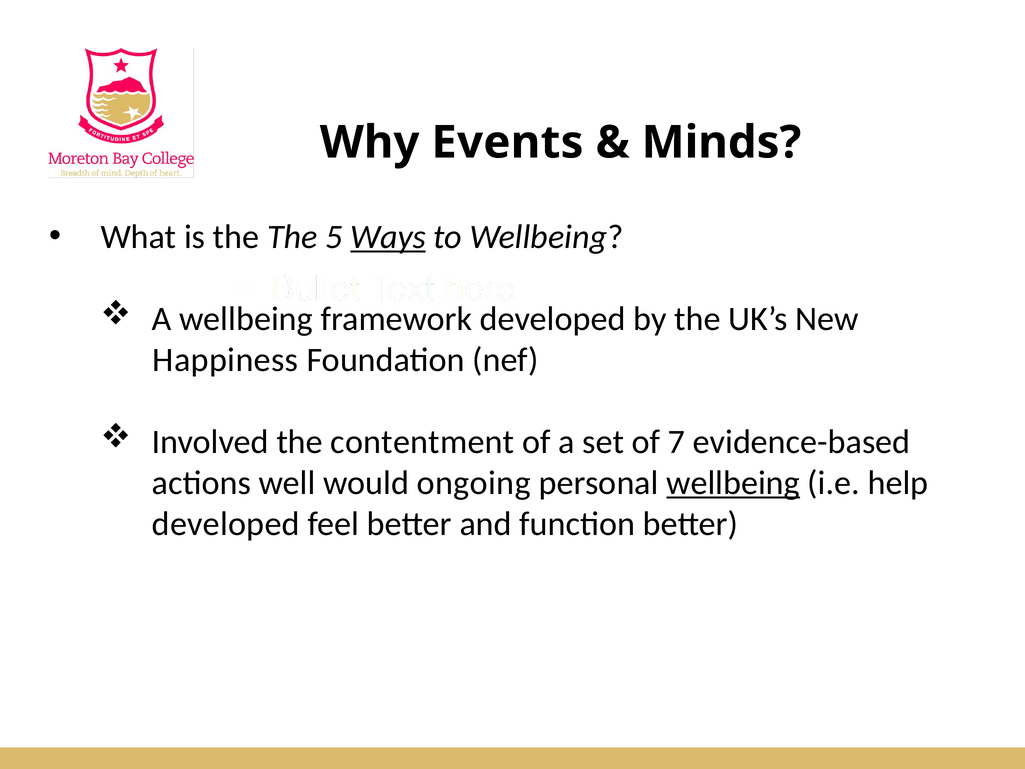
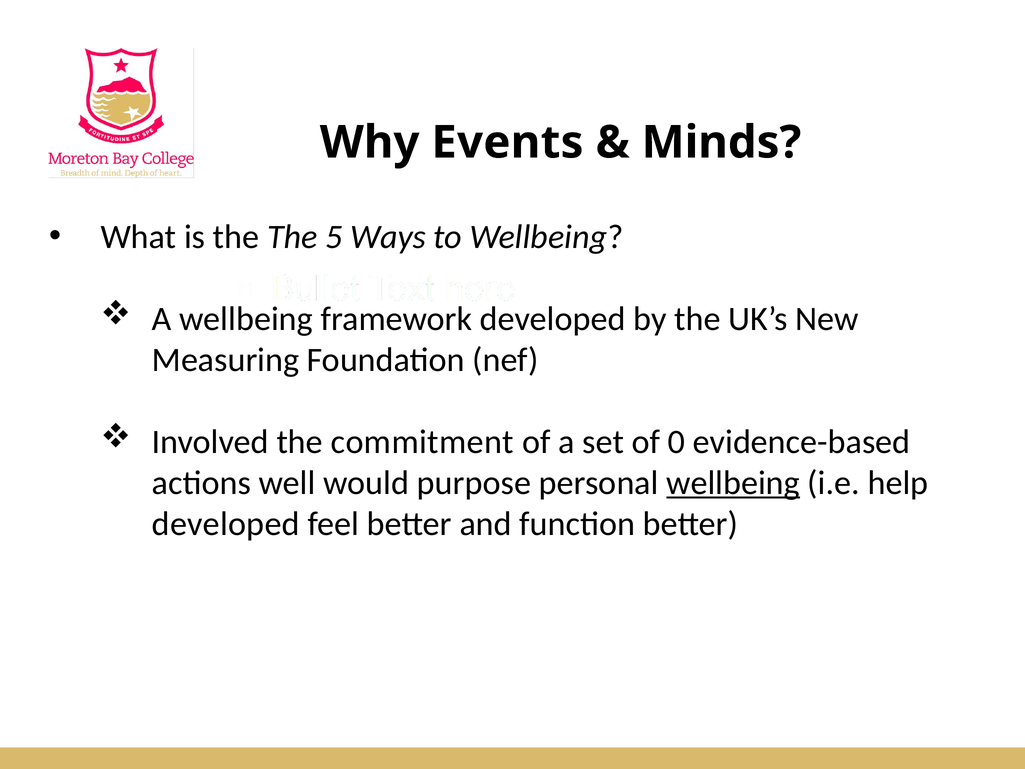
Ways underline: present -> none (388, 237)
Happiness: Happiness -> Measuring (226, 360)
contentment: contentment -> commitment (422, 442)
7: 7 -> 0 (676, 442)
ongoing: ongoing -> purpose (474, 483)
